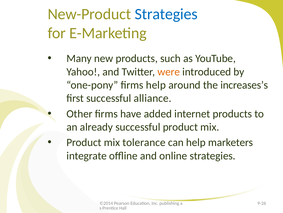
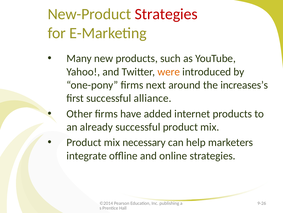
Strategies colour: blue -> red (166, 14)
firms help: help -> next (156, 85)
tolerance: tolerance -> necessary (144, 142)
